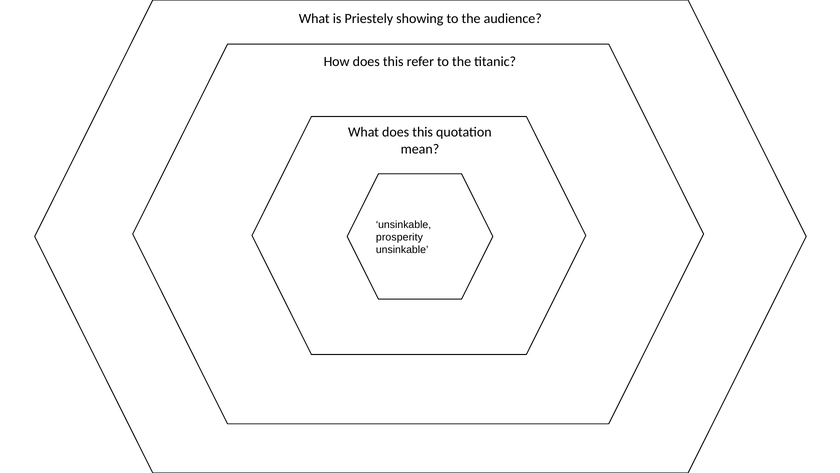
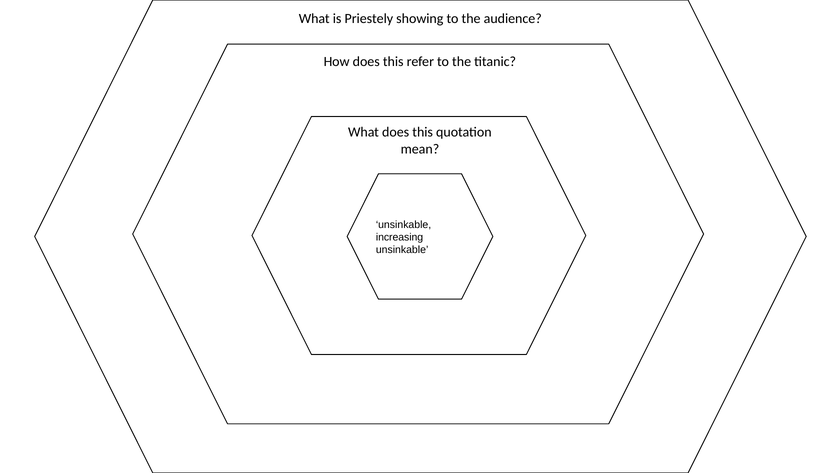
prosperity: prosperity -> increasing (400, 237)
